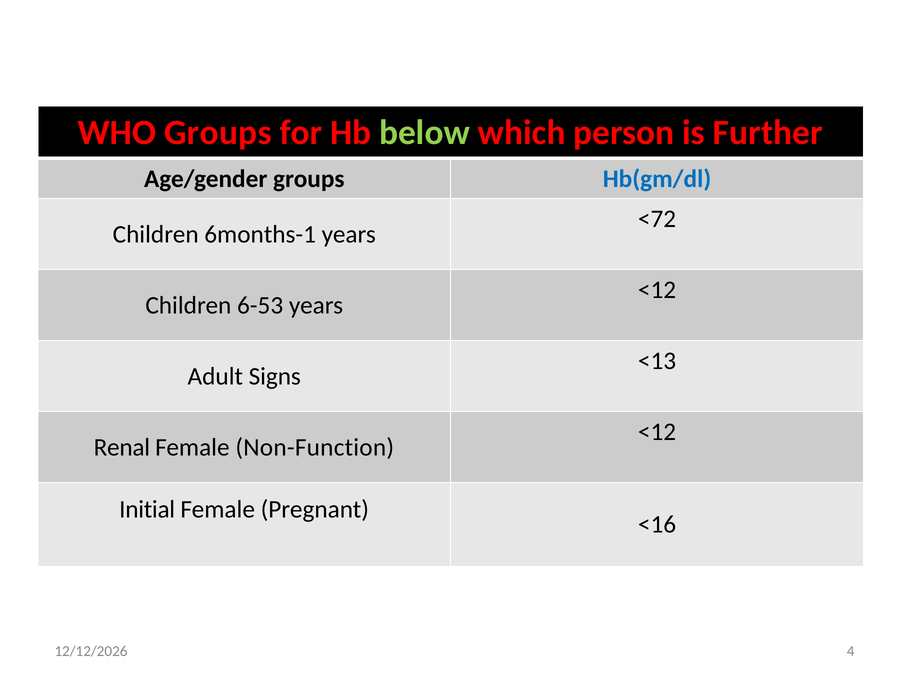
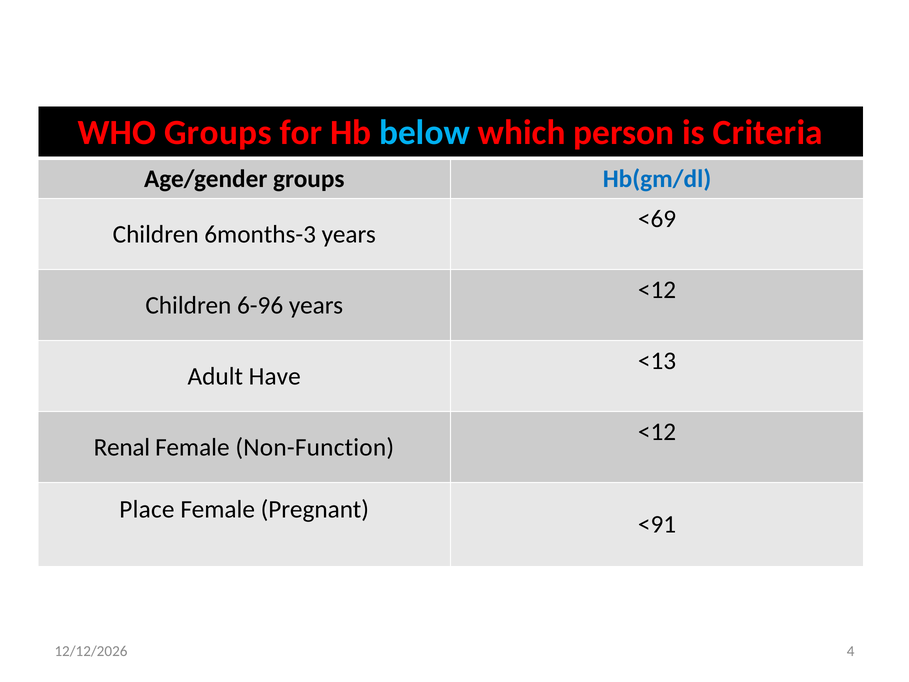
below colour: light green -> light blue (425, 133)
Further: Further -> Criteria (768, 133)
<72: <72 -> <69 (657, 219)
6months-1: 6months-1 -> 6months-3 (260, 234)
6-53: 6-53 -> 6-96 (260, 305)
Signs: Signs -> Have (275, 376)
Initial: Initial -> Place (147, 509)
<16: <16 -> <91 (657, 524)
